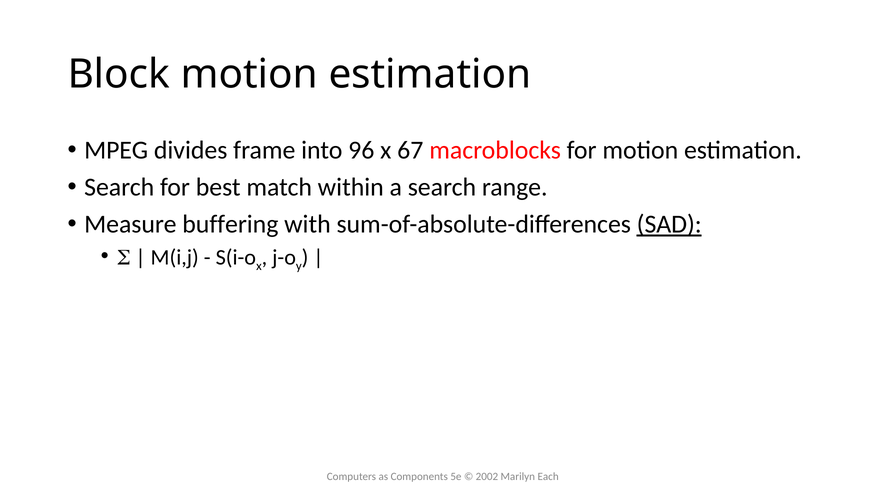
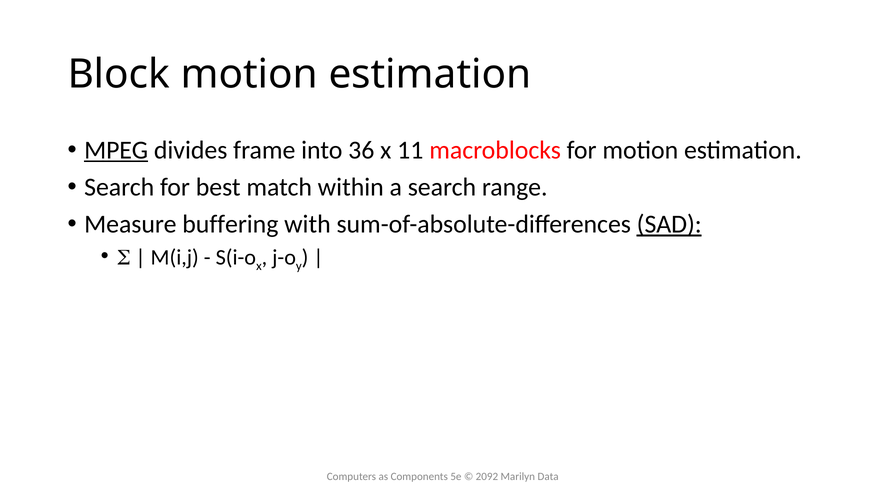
MPEG underline: none -> present (116, 150)
96: 96 -> 36 (361, 150)
67: 67 -> 11 (410, 150)
2002: 2002 -> 2092 (487, 476)
Each: Each -> Data (548, 476)
